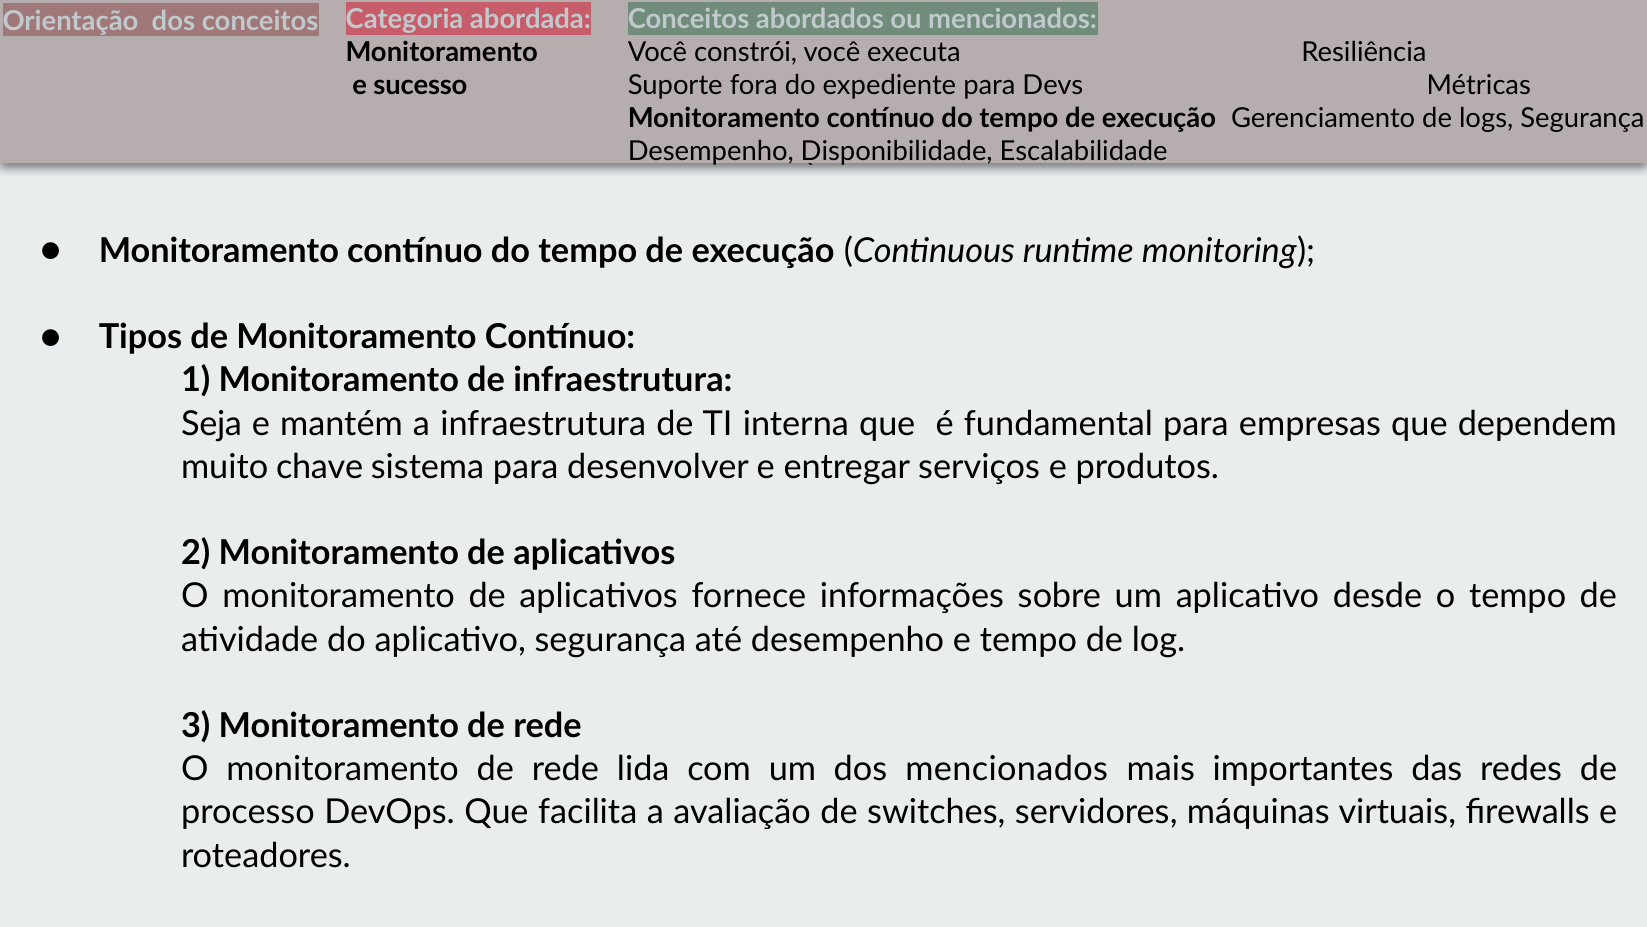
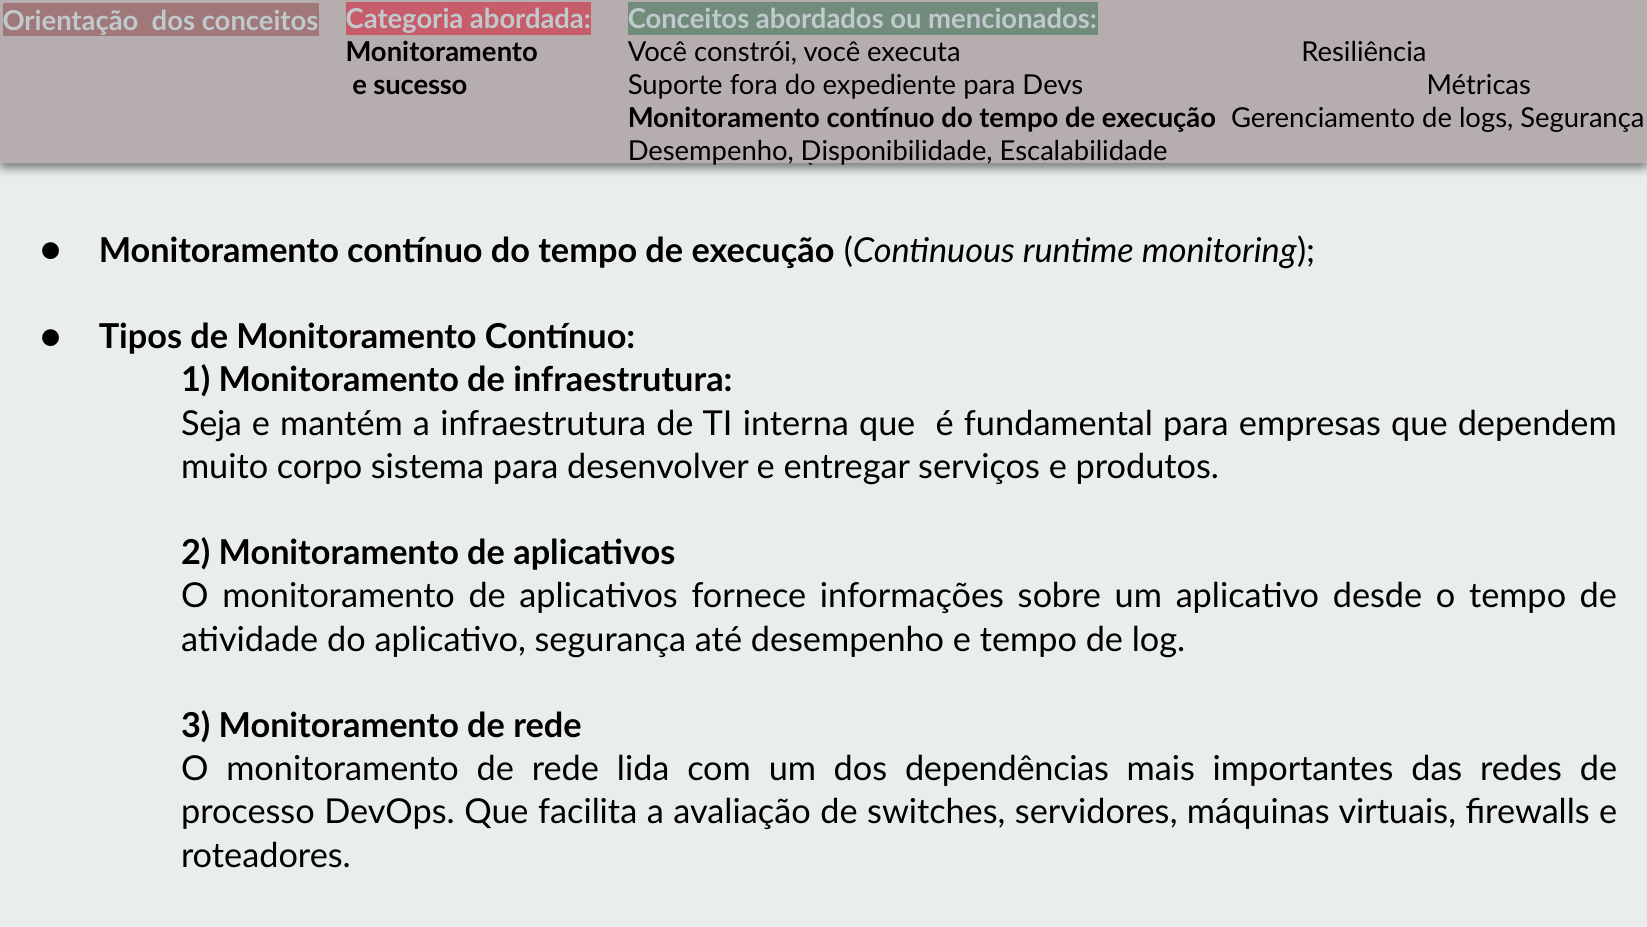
chave: chave -> corpo (320, 467)
dos mencionados: mencionados -> dependências (1007, 769)
